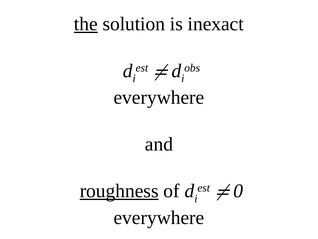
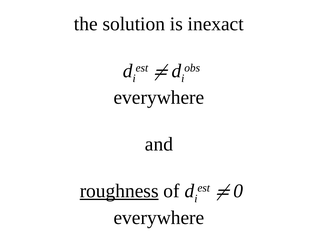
the underline: present -> none (86, 24)
